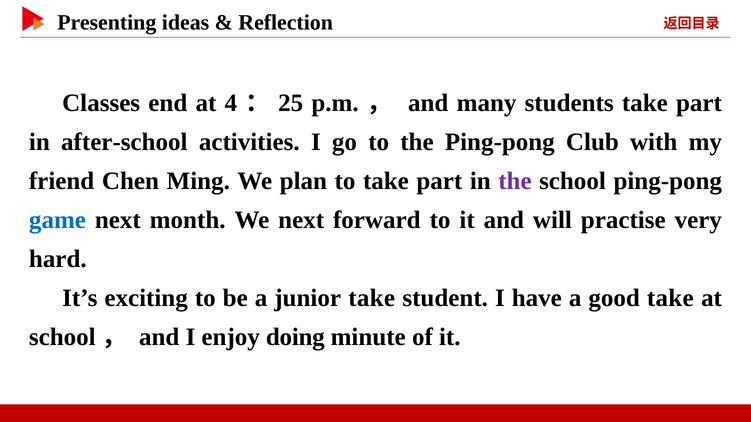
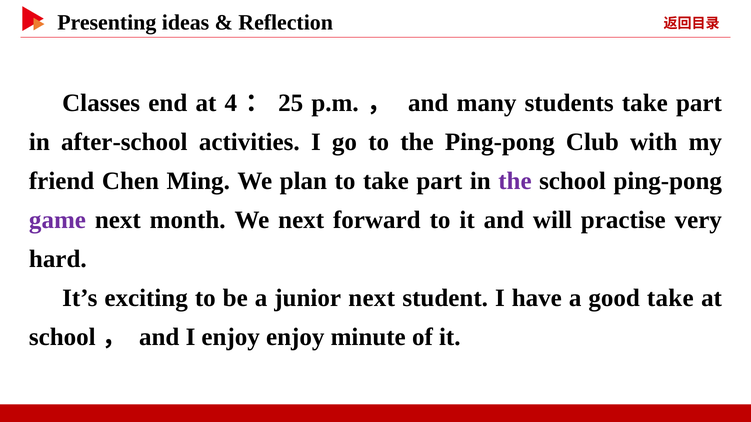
game colour: blue -> purple (57, 220)
junior take: take -> next (372, 298)
enjoy doing: doing -> enjoy (295, 337)
